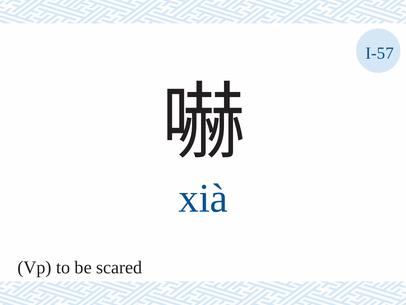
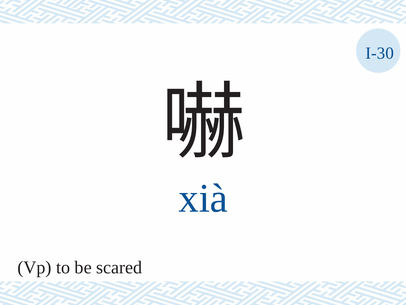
I-57: I-57 -> I-30 (380, 53)
